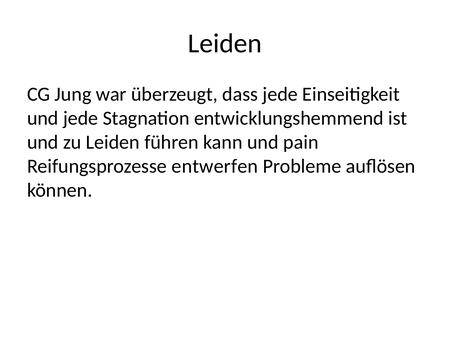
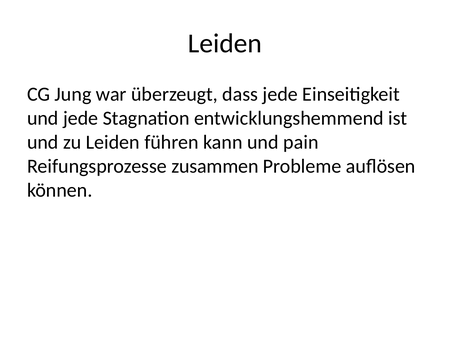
entwerfen: entwerfen -> zusammen (215, 166)
